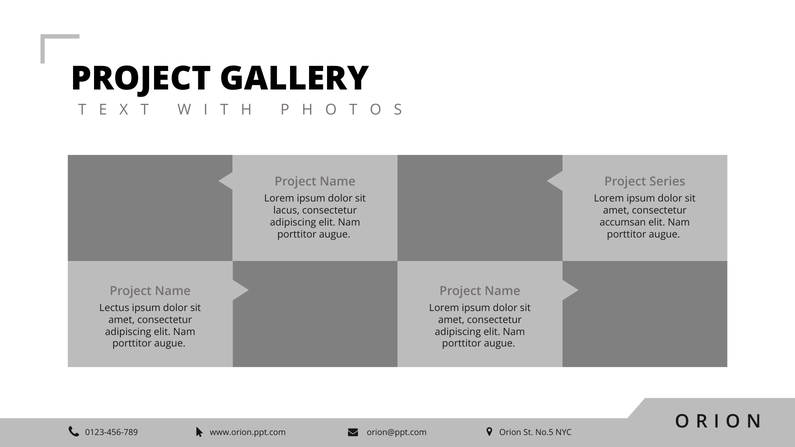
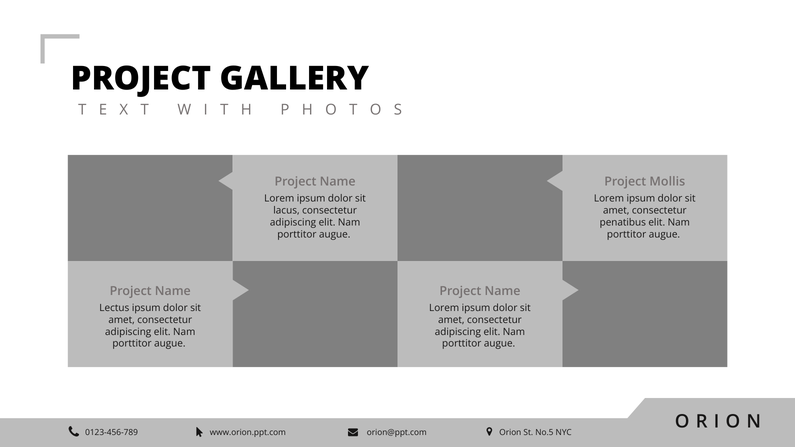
Series: Series -> Mollis (667, 182)
accumsan: accumsan -> penatibus (623, 222)
